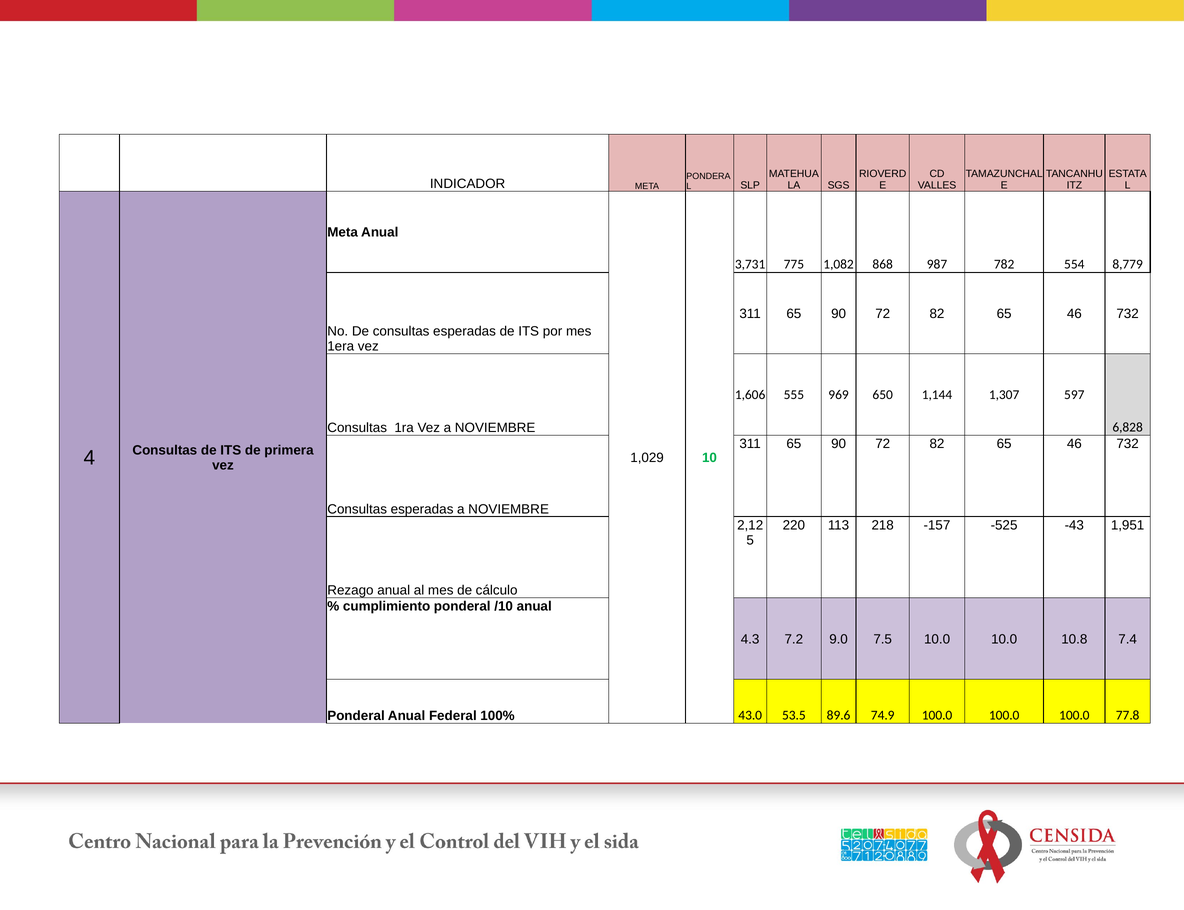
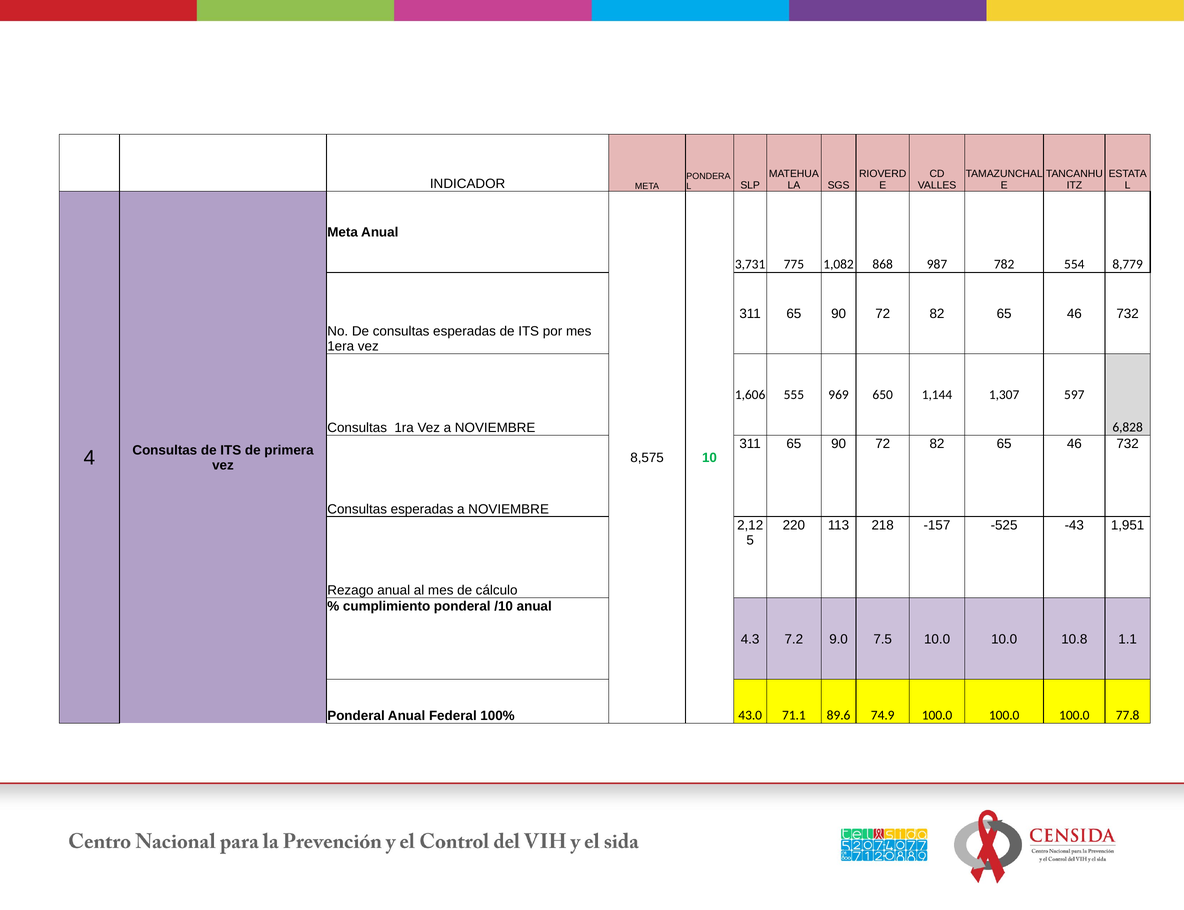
1,029: 1,029 -> 8,575 (647, 457)
7.4: 7.4 -> 1.1 (1128, 639)
53.5: 53.5 -> 71.1 (794, 715)
